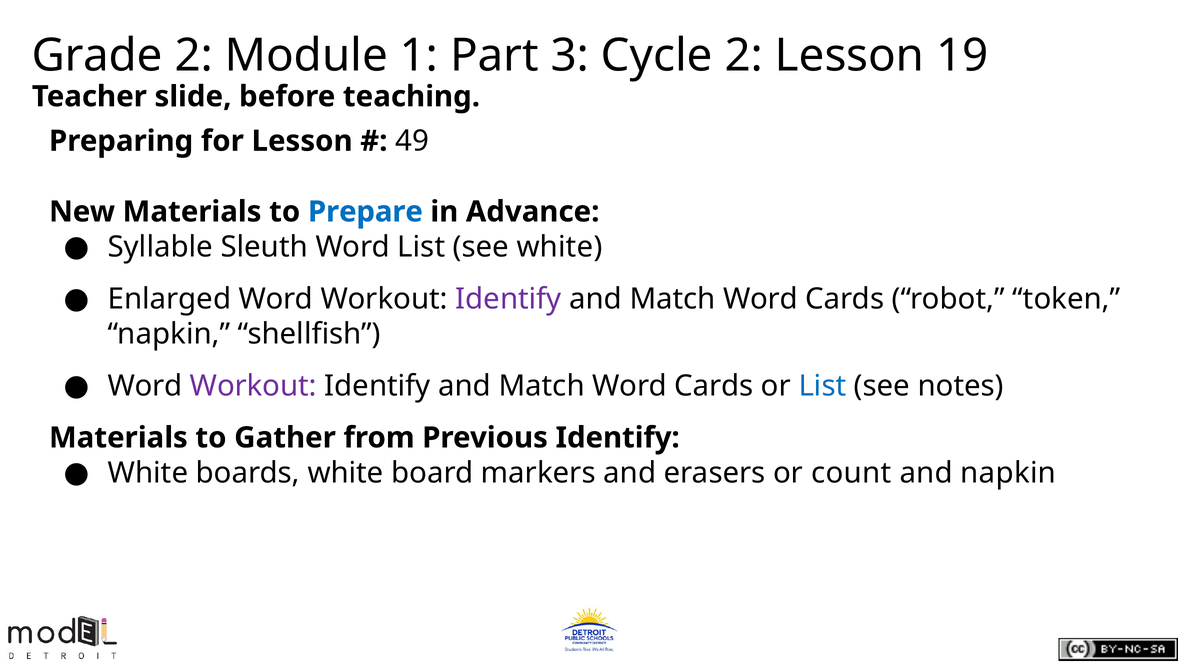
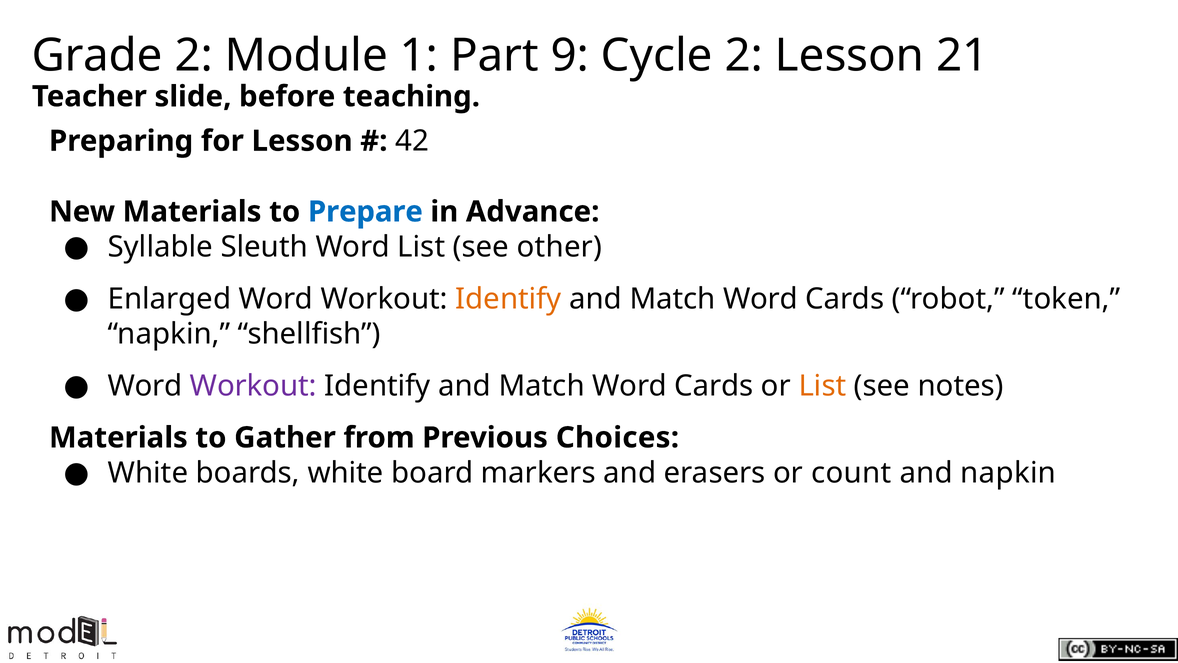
3: 3 -> 9 (570, 56)
19: 19 -> 21 (962, 56)
49: 49 -> 42 (412, 141)
see white: white -> other (559, 247)
Identify colour: purple -> orange (508, 299)
List colour: blue -> orange (822, 386)
Previous Identify: Identify -> Choices (617, 437)
